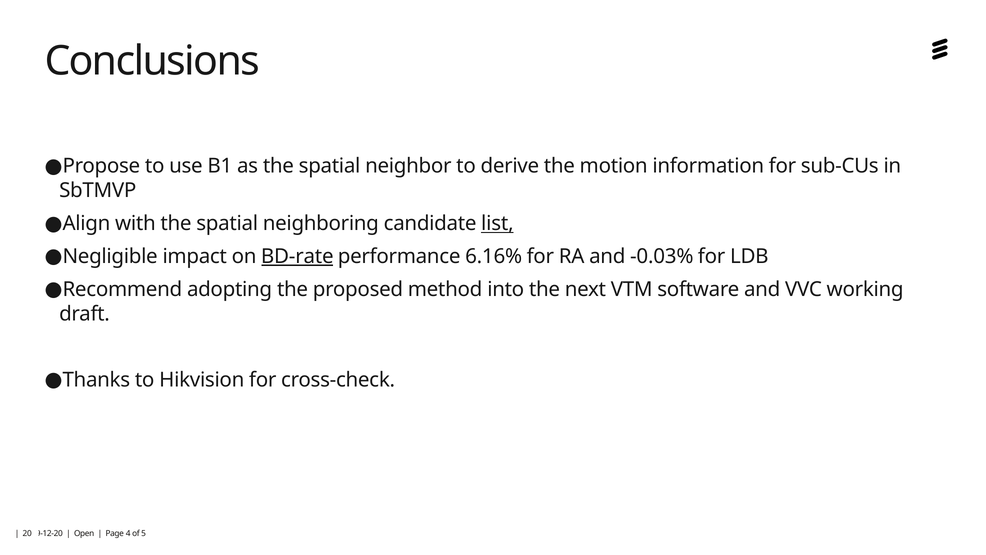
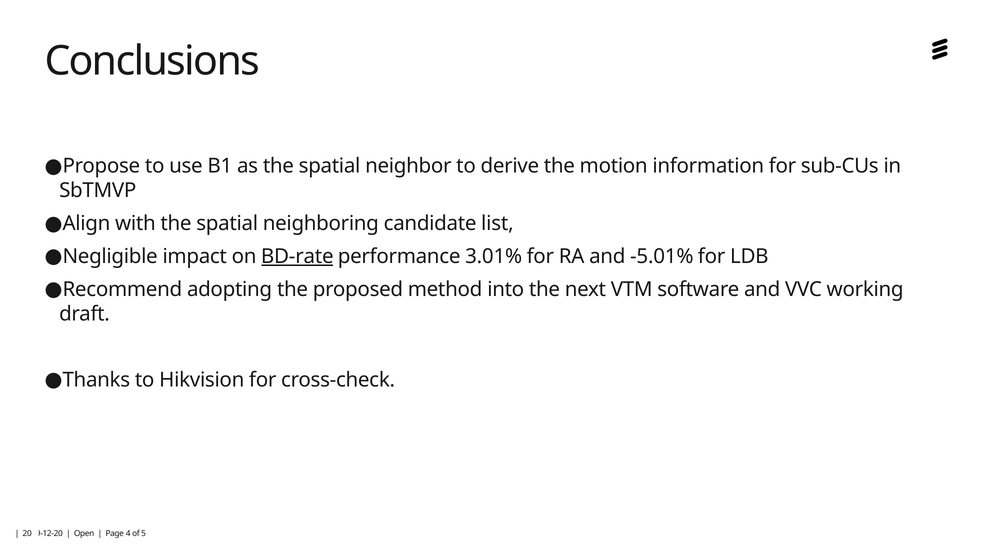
list underline: present -> none (497, 223)
6.16%: 6.16% -> 3.01% (494, 256)
-0.03%: -0.03% -> -5.01% (662, 256)
